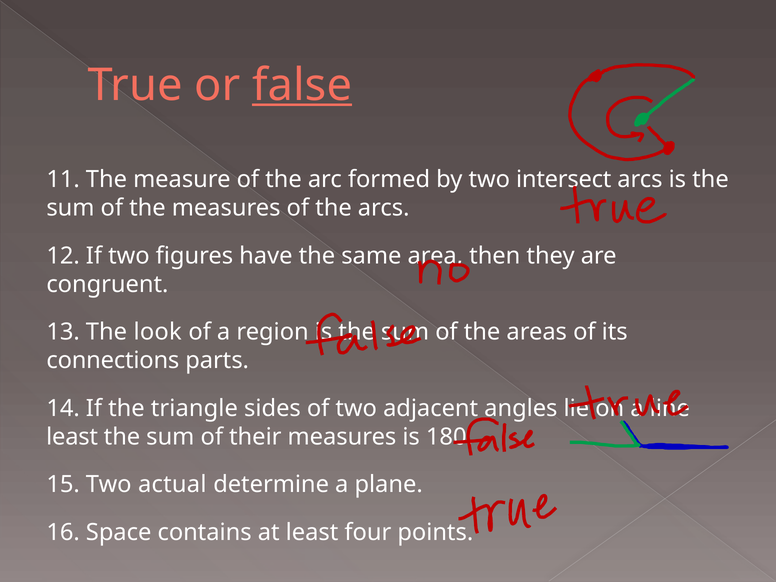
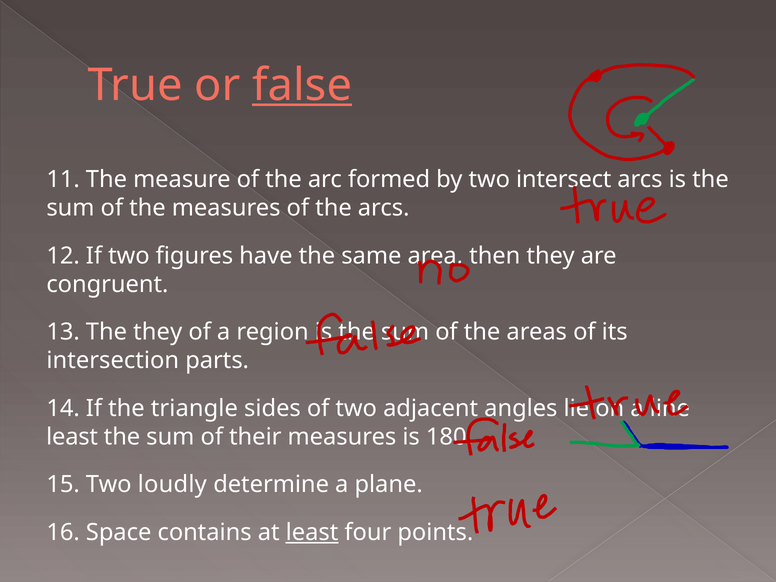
The look: look -> they (158, 332)
connections: connections -> intersection (113, 361)
actual: actual -> loudly (172, 485)
least underline: none -> present (312, 532)
